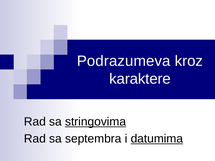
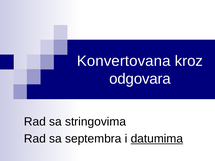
Podrazumeva: Podrazumeva -> Konvertovana (124, 61)
karaktere: karaktere -> odgovara (140, 79)
stringovima underline: present -> none (96, 122)
